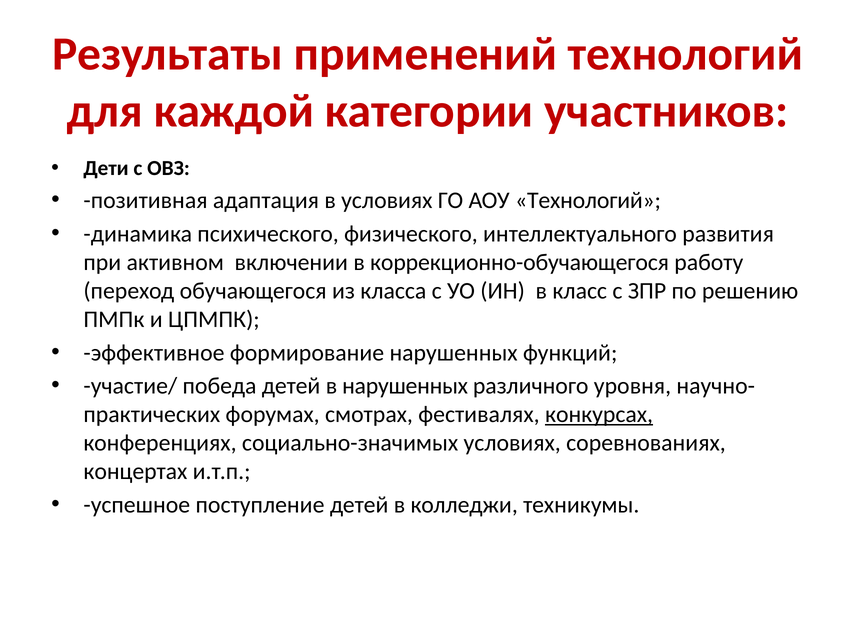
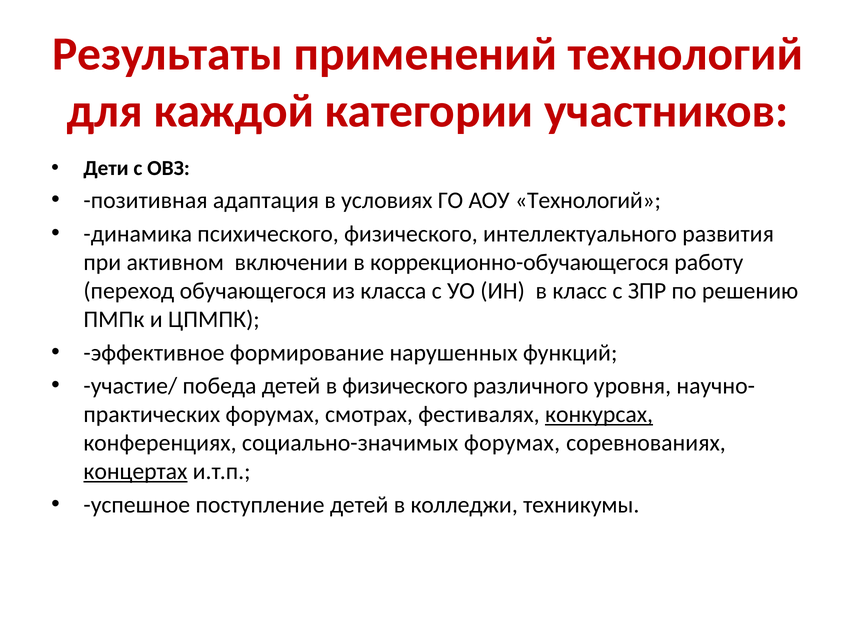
в нарушенных: нарушенных -> физического (405, 386)
социально-значимых условиях: условиях -> форумах (512, 443)
концертах underline: none -> present (135, 472)
